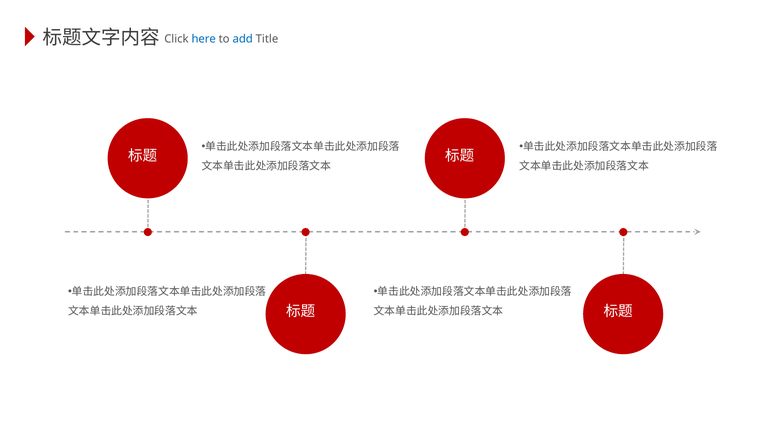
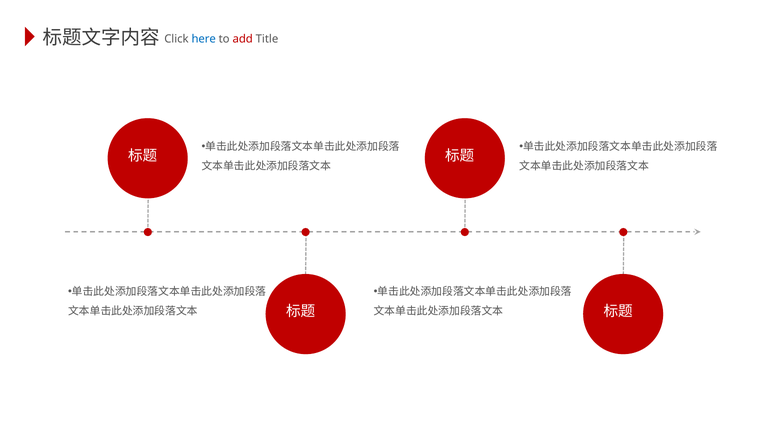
add colour: blue -> red (243, 39)
